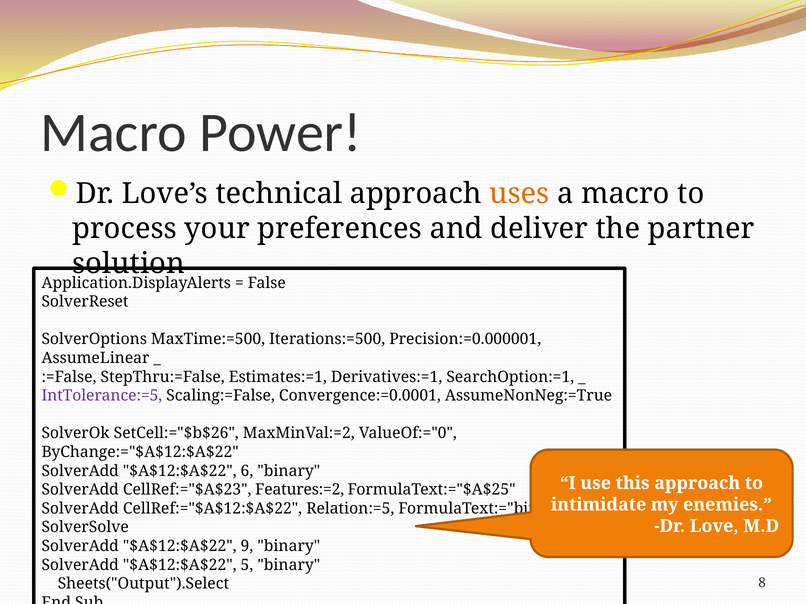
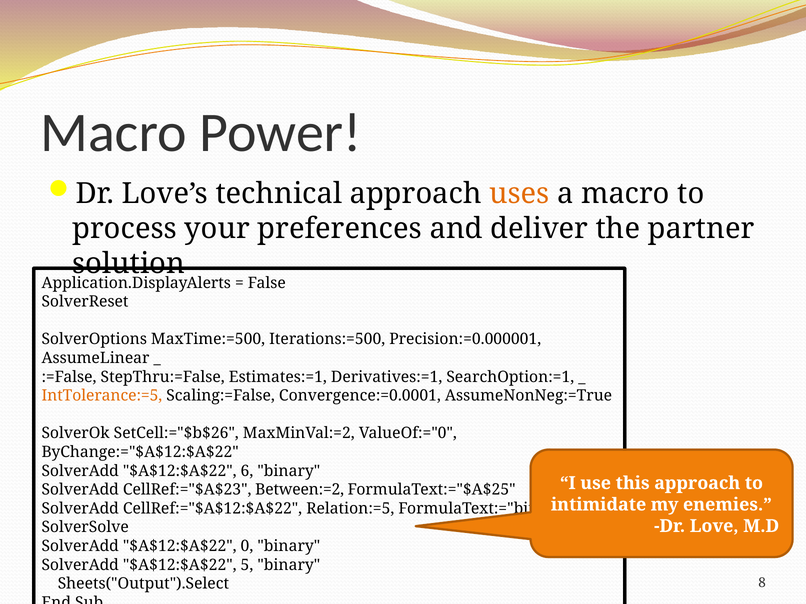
IntTolerance:=5 colour: purple -> orange (102, 396)
Features:=2: Features:=2 -> Between:=2 (300, 490)
9: 9 -> 0 (247, 547)
